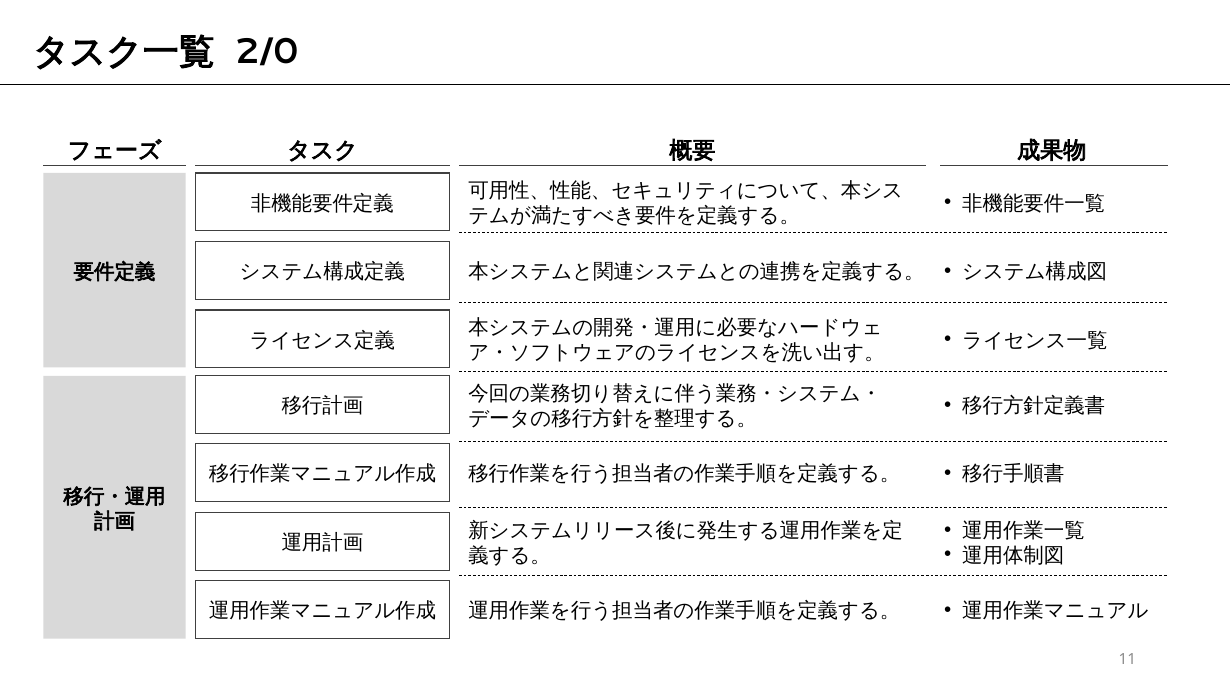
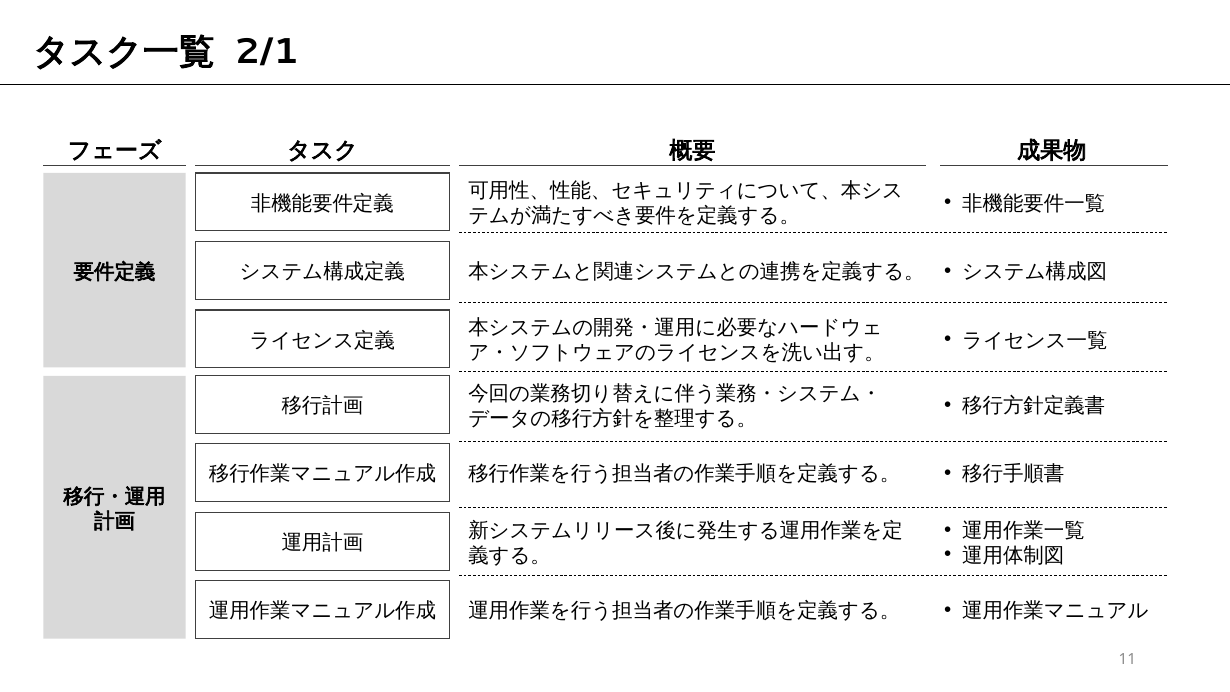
2/0: 2/0 -> 2/1 (266, 52)
